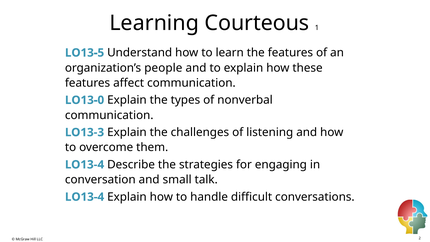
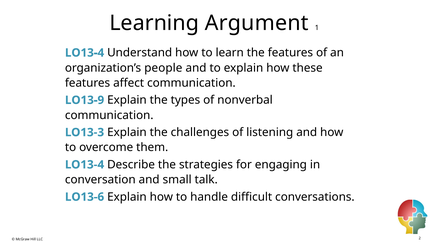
Courteous: Courteous -> Argument (257, 23)
LO13-5: LO13-5 -> LO13-4 (85, 53)
LO13-0: LO13-0 -> LO13-9 (85, 100)
LO13-4: LO13-4 -> LO13-6 (85, 197)
